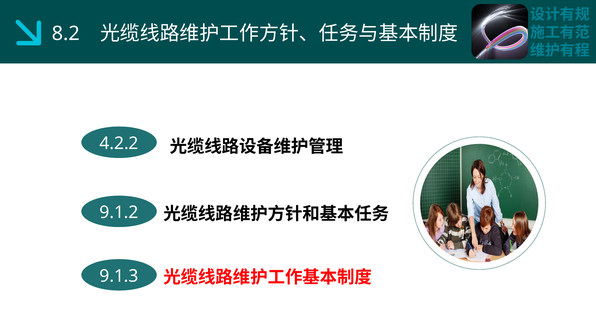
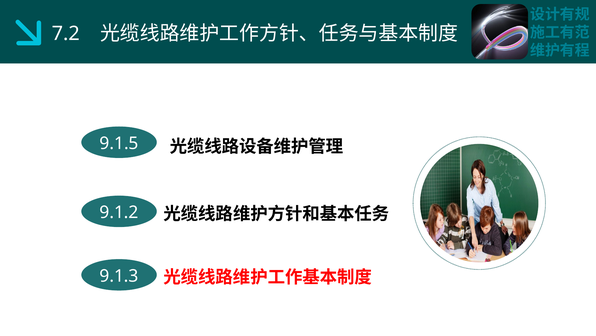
8.2: 8.2 -> 7.2 (66, 34)
4.2.2: 4.2.2 -> 9.1.5 (119, 143)
